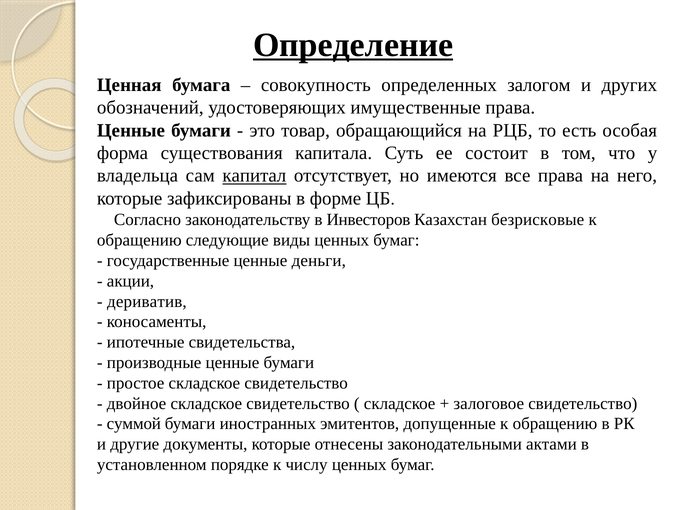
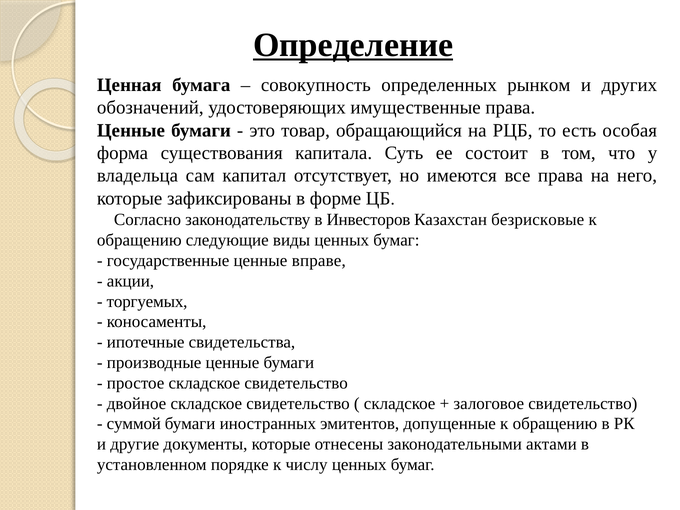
залогом: залогом -> рынком (539, 85)
капитал underline: present -> none (254, 176)
деньги: деньги -> вправе (319, 261)
дериватив: дериватив -> торгуемых (147, 301)
